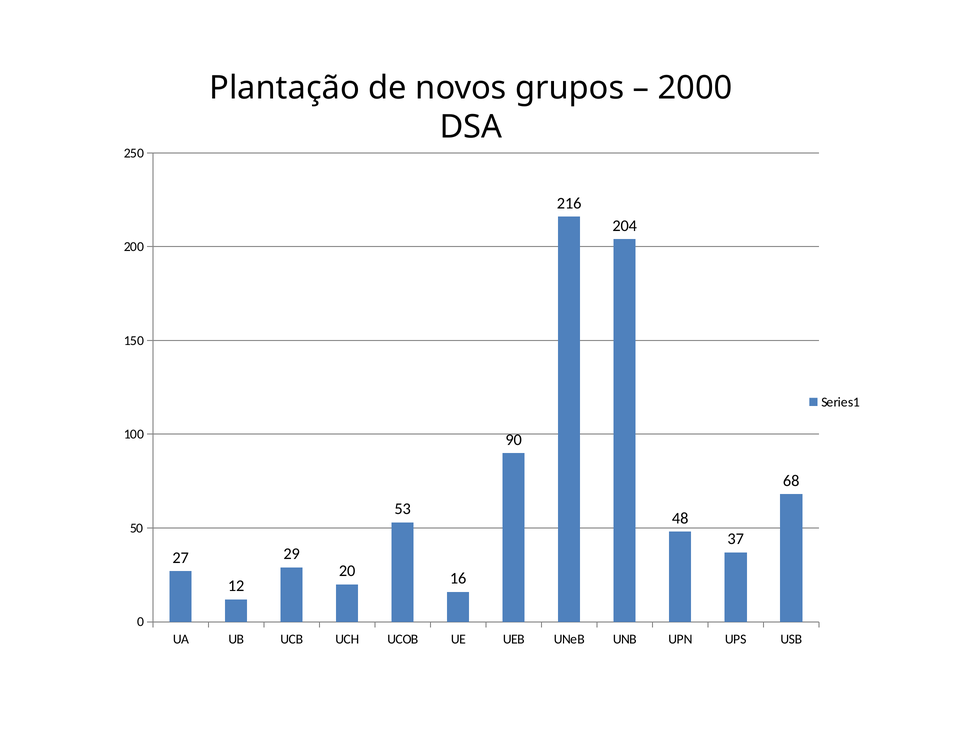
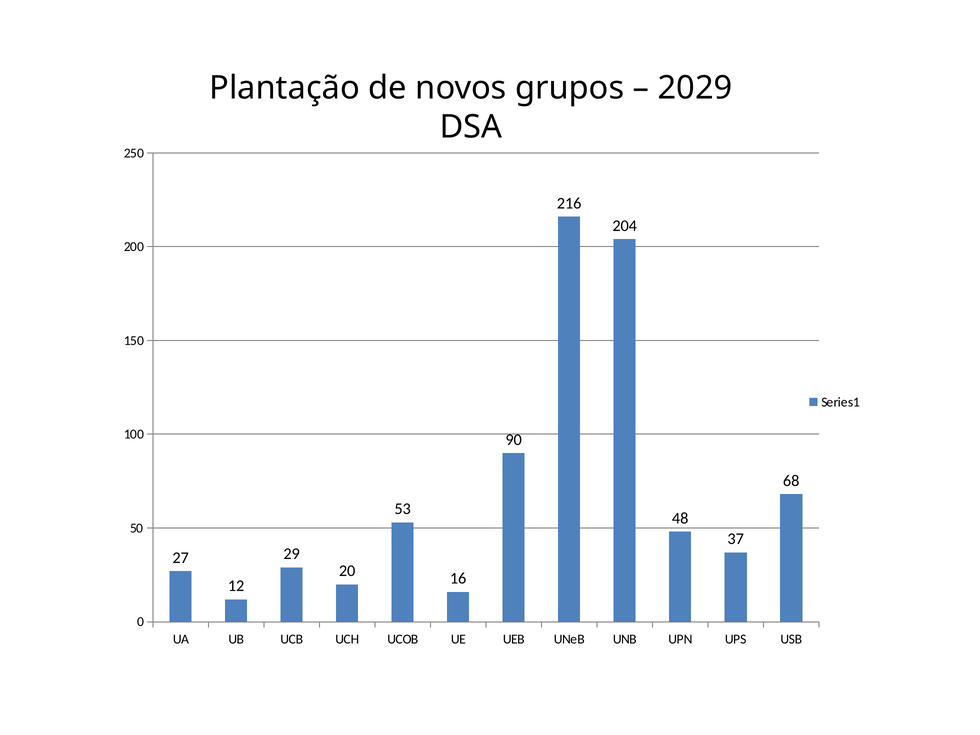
2000: 2000 -> 2029 (695, 88)
